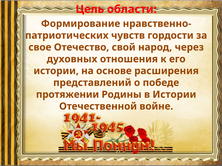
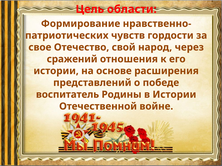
духовных: духовных -> сражений (72, 59)
протяжении: протяжении -> воспитатель (68, 95)
